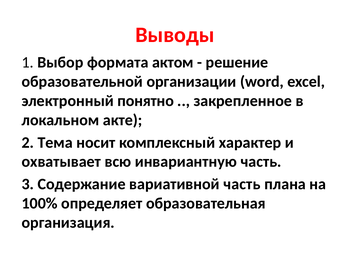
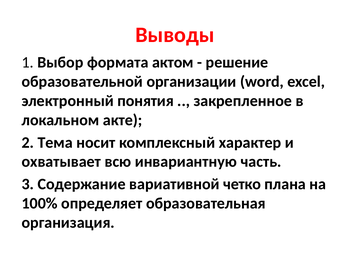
понятно: понятно -> понятия (146, 101)
вариативной часть: часть -> четко (242, 184)
